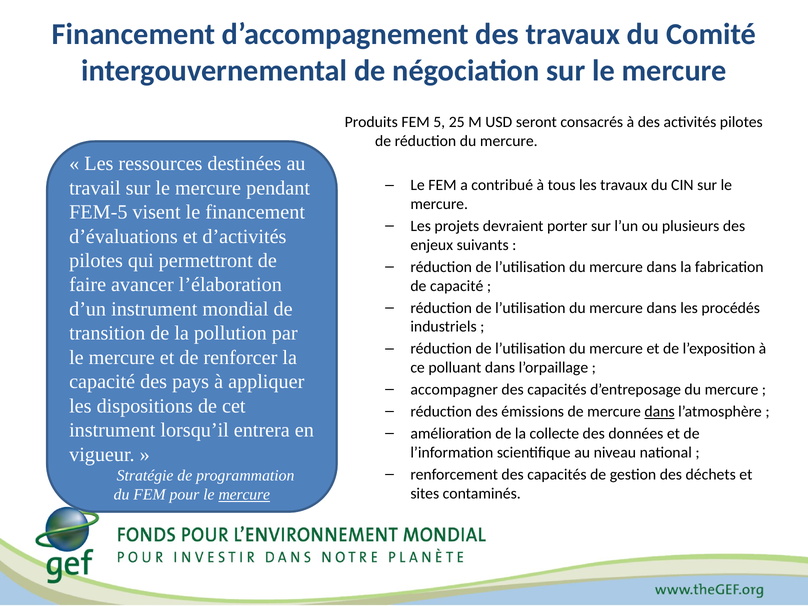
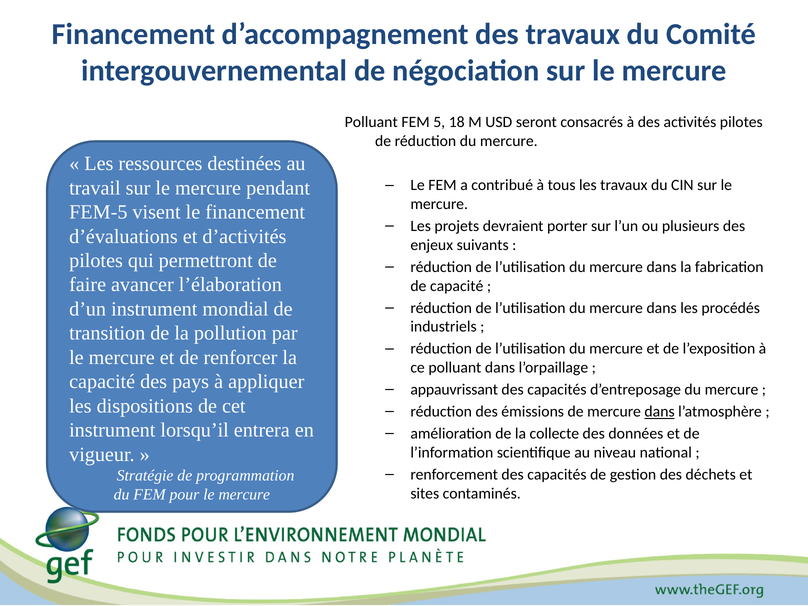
Produits: Produits -> Polluant (371, 122)
25: 25 -> 18 (457, 122)
accompagner: accompagner -> appauvrissant (454, 390)
mercure underline: present -> none (244, 495)
